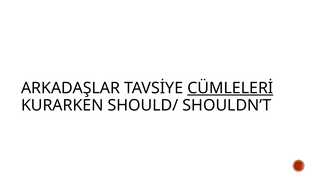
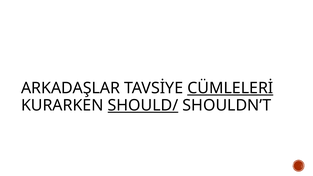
SHOULD/ underline: none -> present (143, 105)
